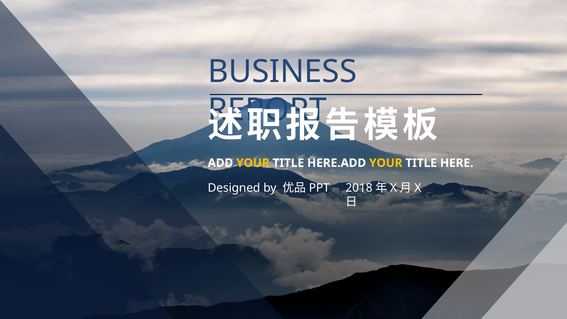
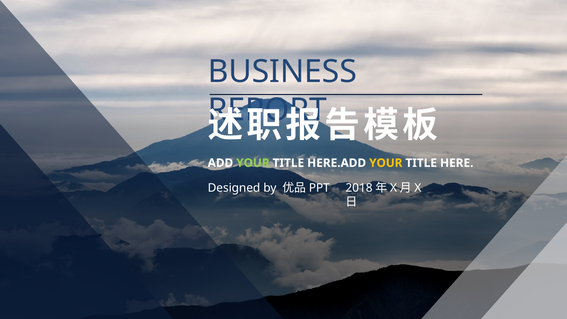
YOUR colour: yellow -> light green (253, 163)
